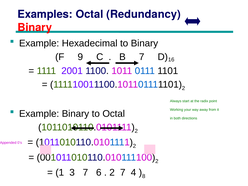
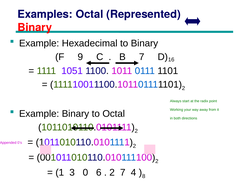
Redundancy: Redundancy -> Represented (144, 14)
2001: 2001 -> 1051 (72, 71)
3 7: 7 -> 0 (85, 173)
